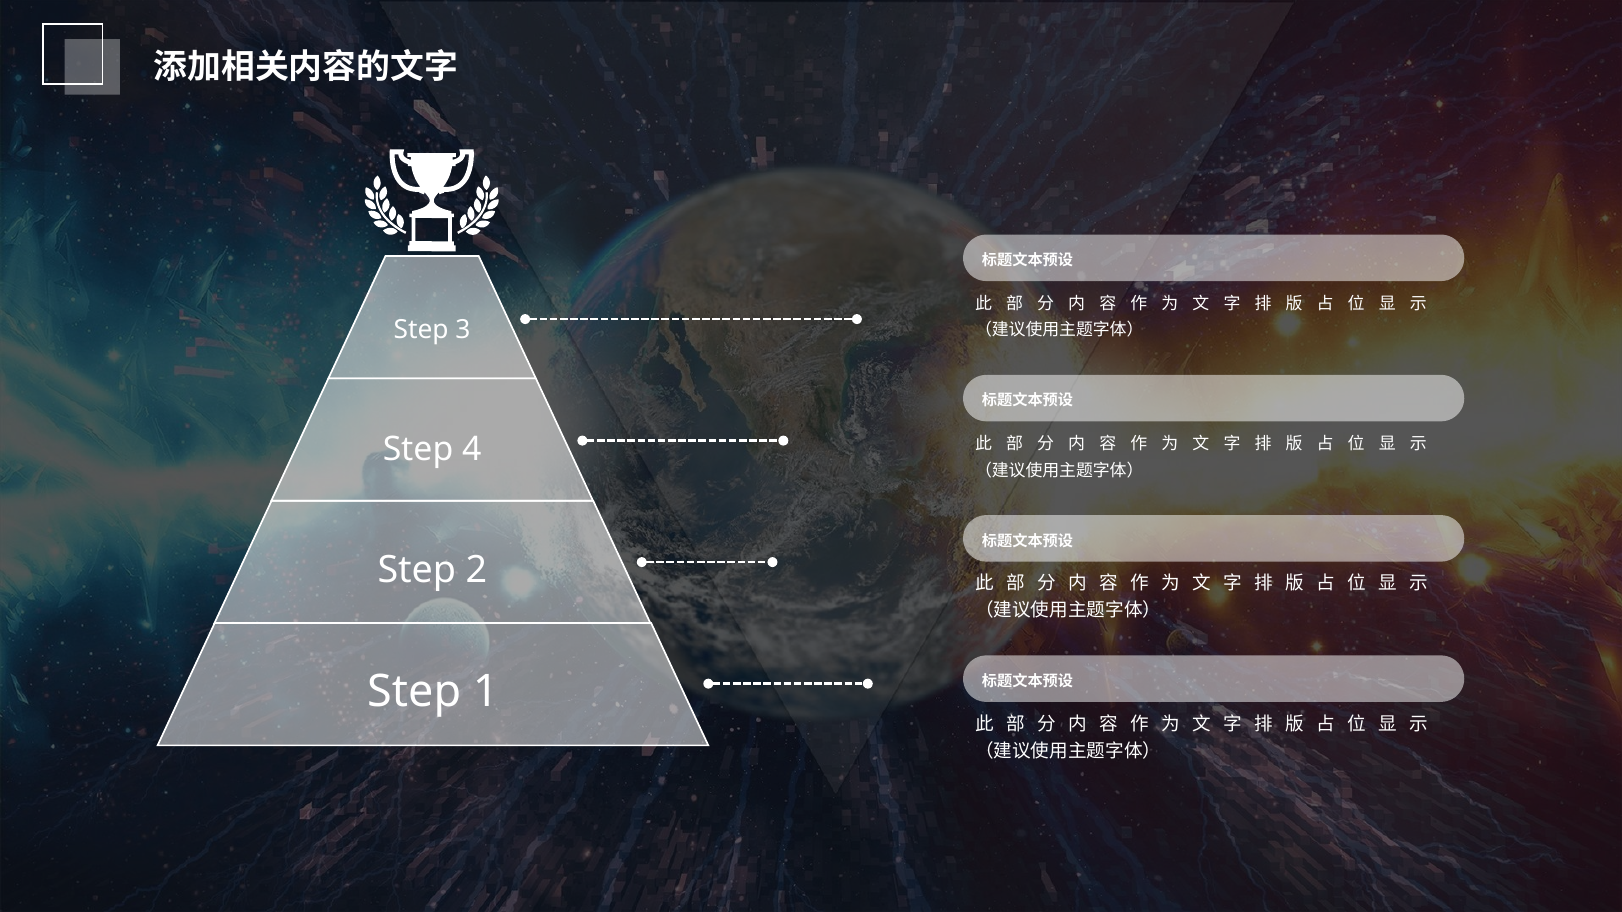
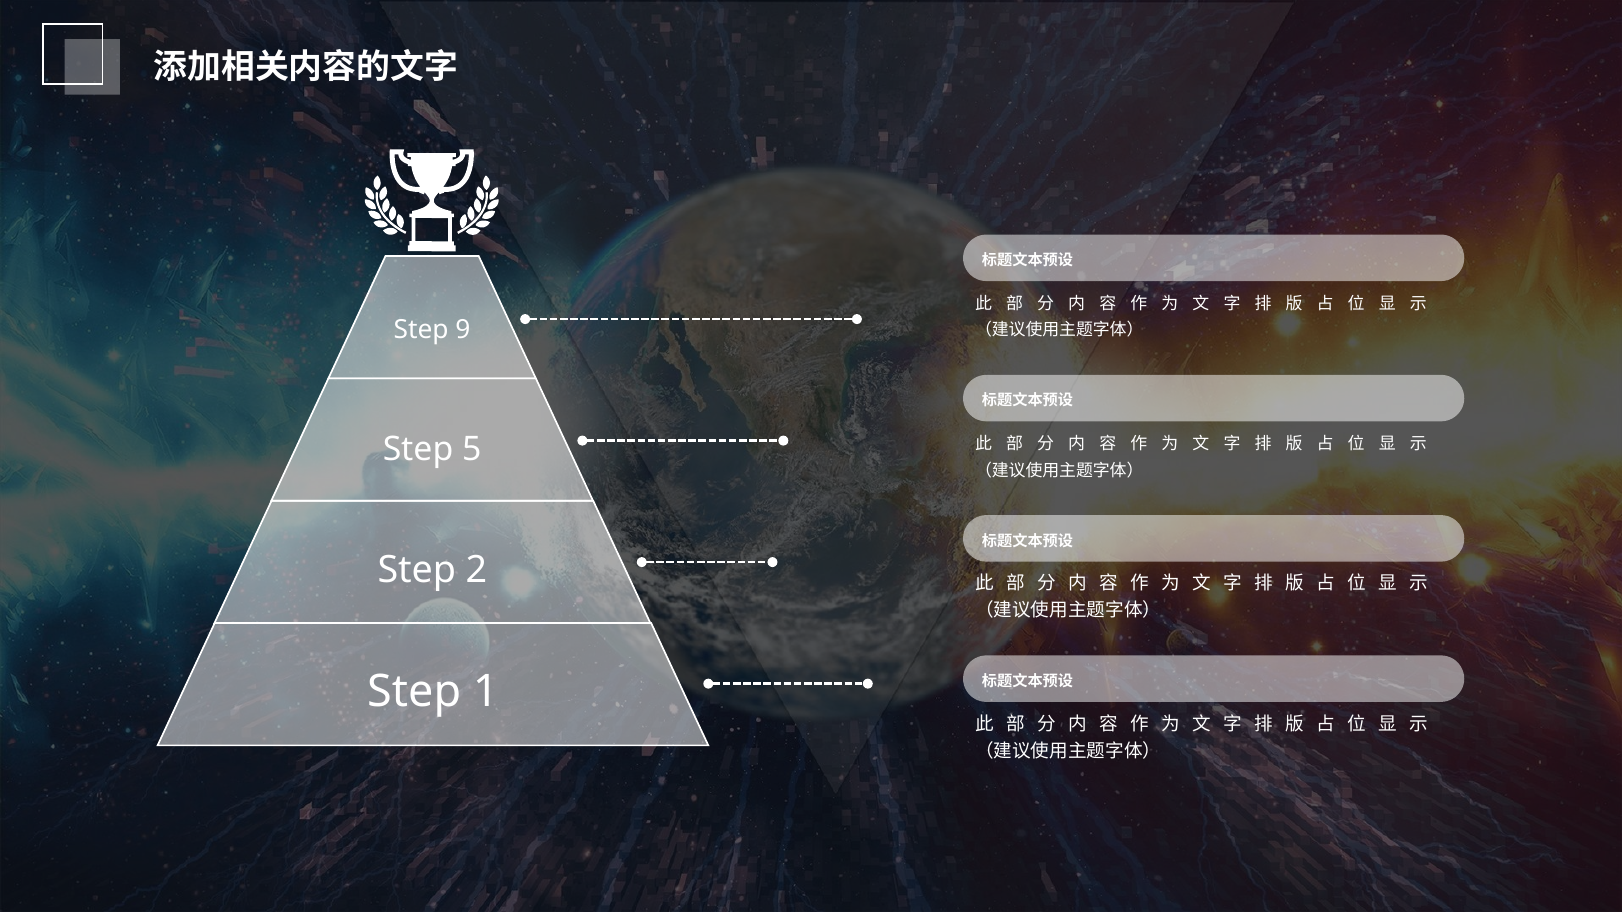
3: 3 -> 9 (463, 330)
4: 4 -> 5 (472, 449)
